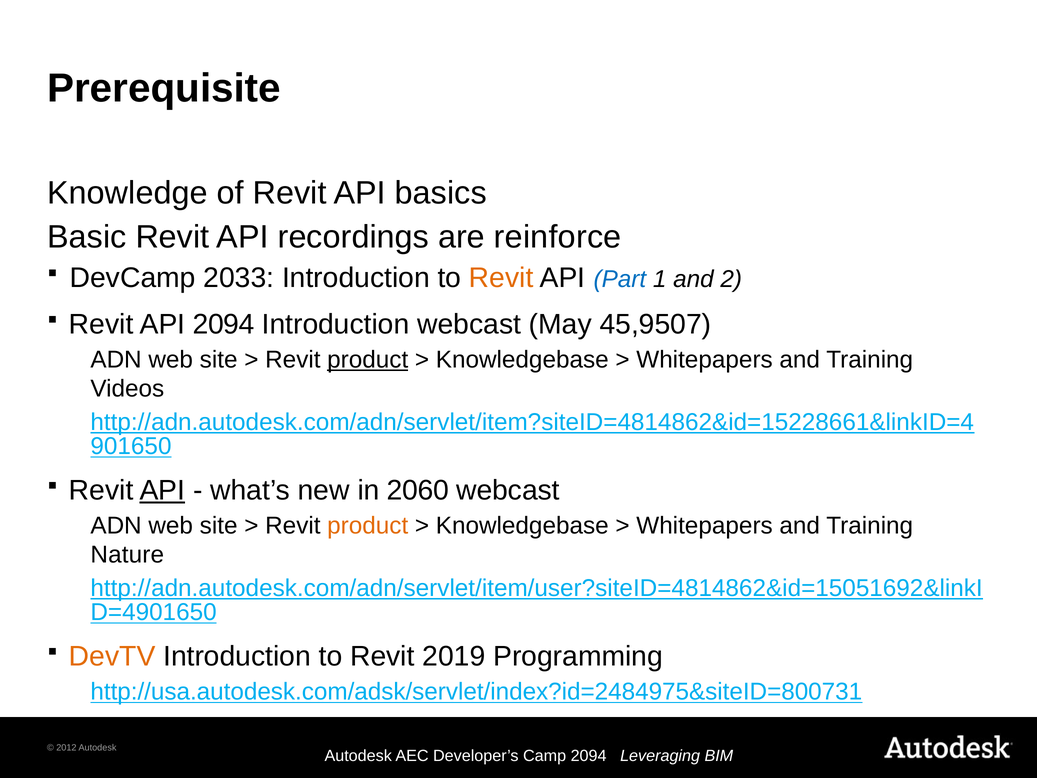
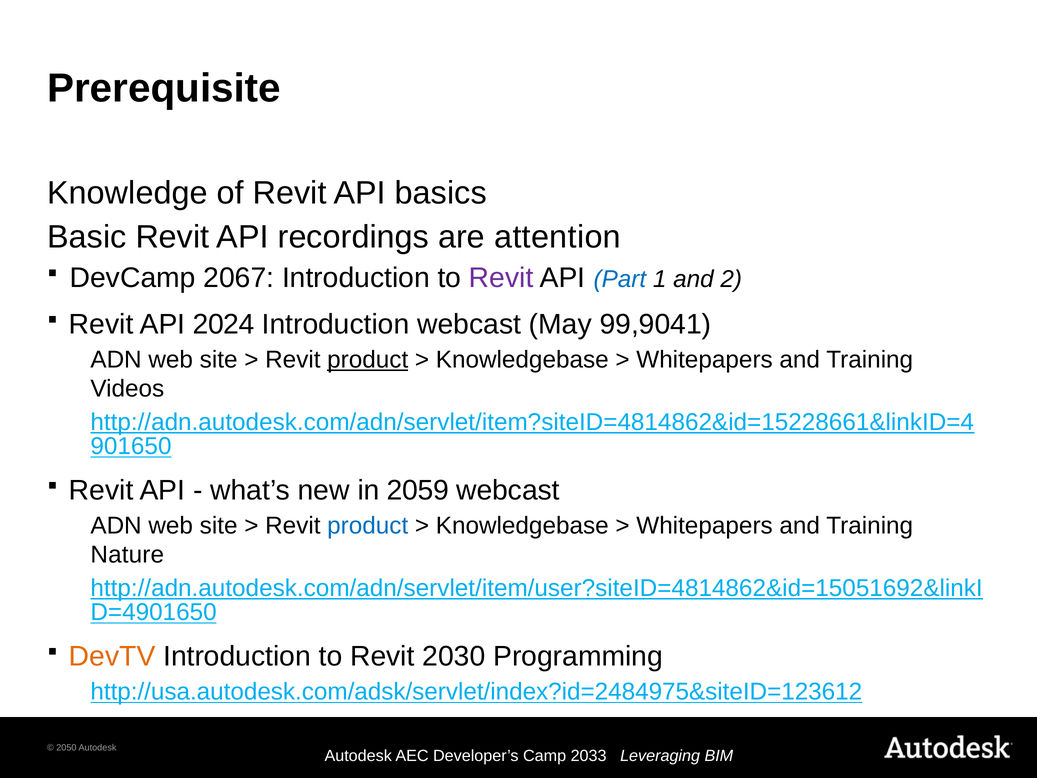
reinforce: reinforce -> attention (558, 237)
2033: 2033 -> 2067 (239, 278)
Revit colour: orange -> purple (501, 278)
API 2094: 2094 -> 2024 (224, 324)
45,9507: 45,9507 -> 99,9041 (655, 324)
API underline: present -> none (162, 490)
2060: 2060 -> 2059 (418, 490)
product colour: orange -> blue (368, 525)
2019: 2019 -> 2030 (454, 656)
http://usa.autodesk.com/adsk/servlet/index?id=2484975&siteID=800731: http://usa.autodesk.com/adsk/servlet/index?id=2484975&siteID=800731 -> http://usa.autodesk.com/adsk/servlet/index?id=2484975&siteID=123612 (476, 691)
2012: 2012 -> 2050 (66, 747)
2094: 2094 -> 2033 (589, 755)
